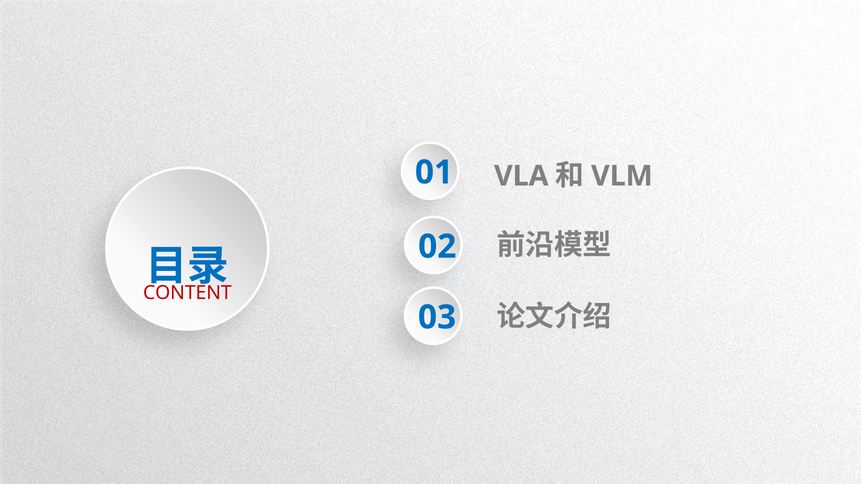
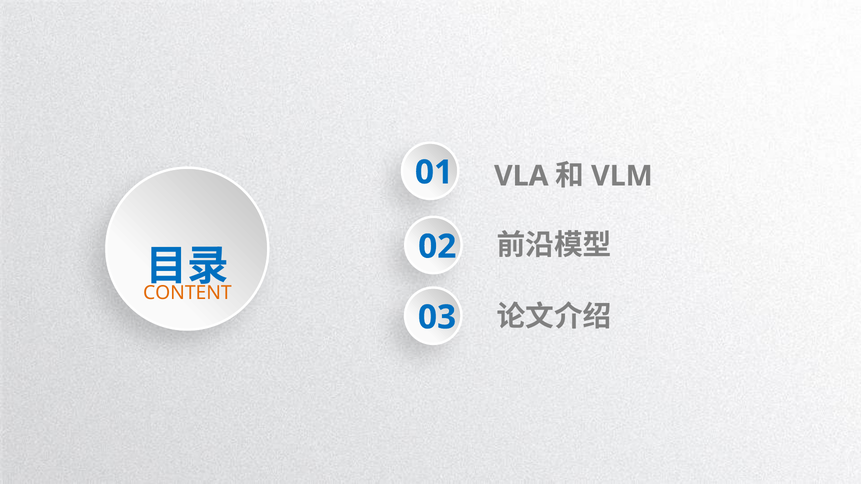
CONTENT colour: red -> orange (187, 293)
